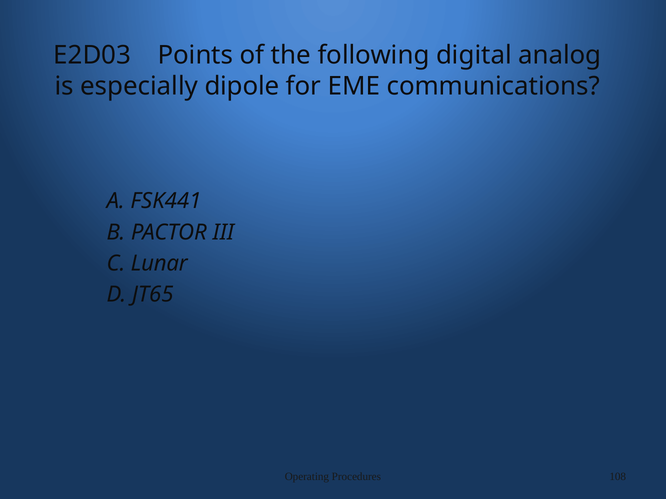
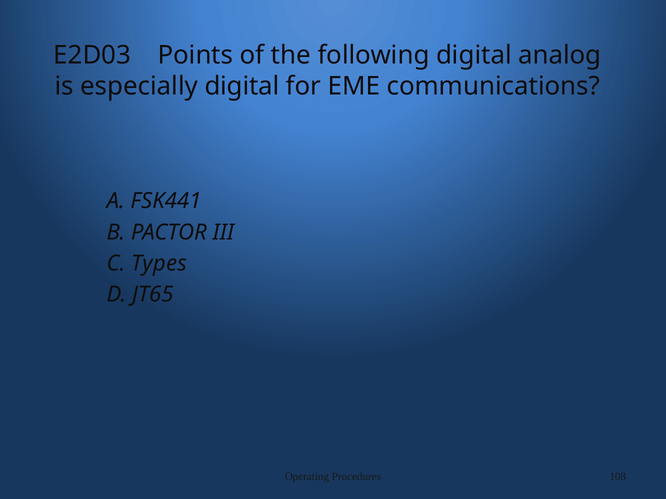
especially dipole: dipole -> digital (242, 86)
Lunar: Lunar -> Types (159, 264)
